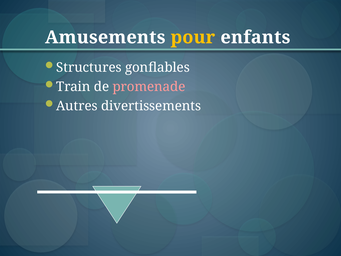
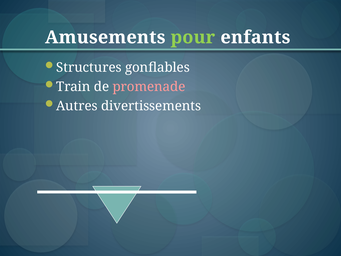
pour colour: yellow -> light green (193, 37)
